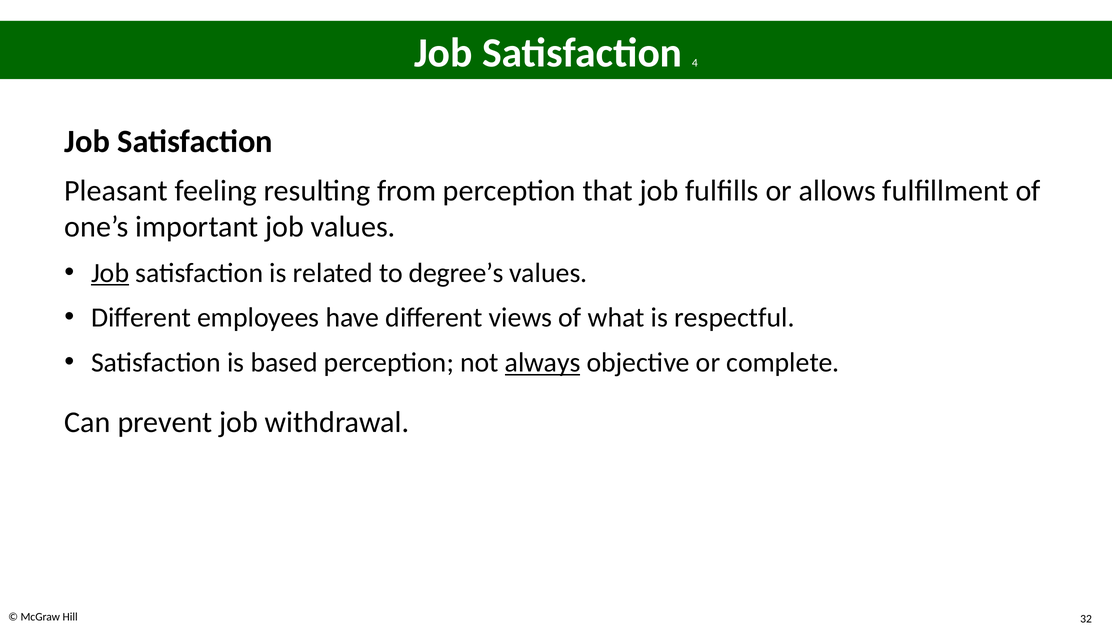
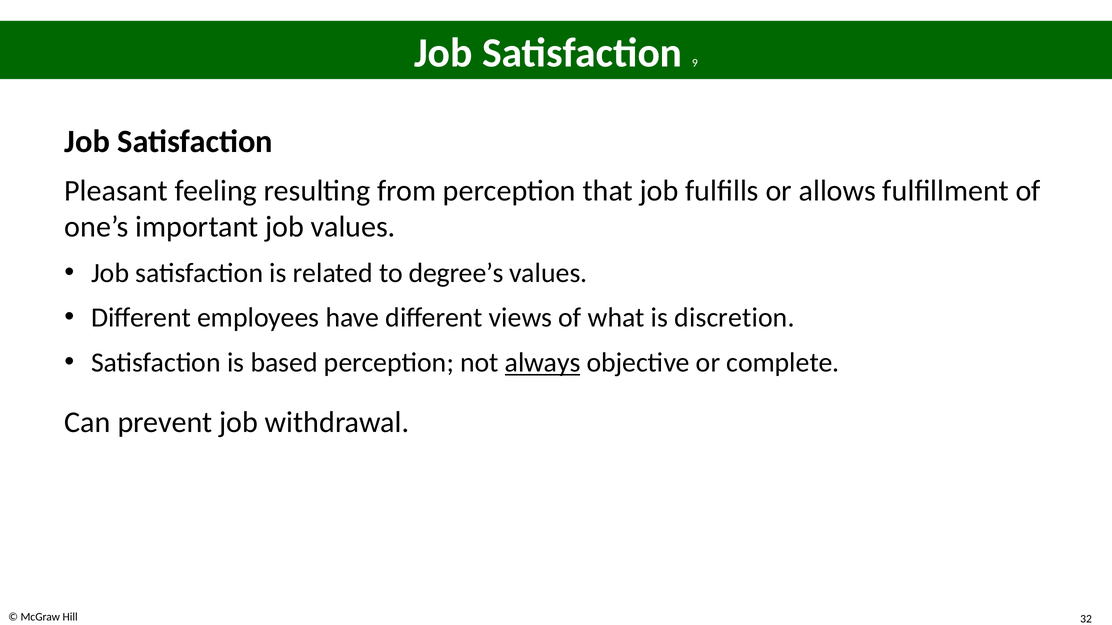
4: 4 -> 9 (695, 63)
Job underline: present -> none (110, 273)
respectful: respectful -> discretion (734, 318)
